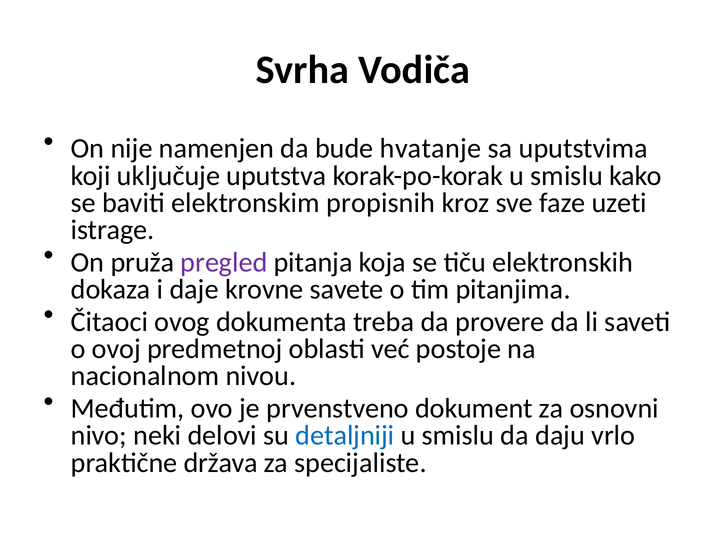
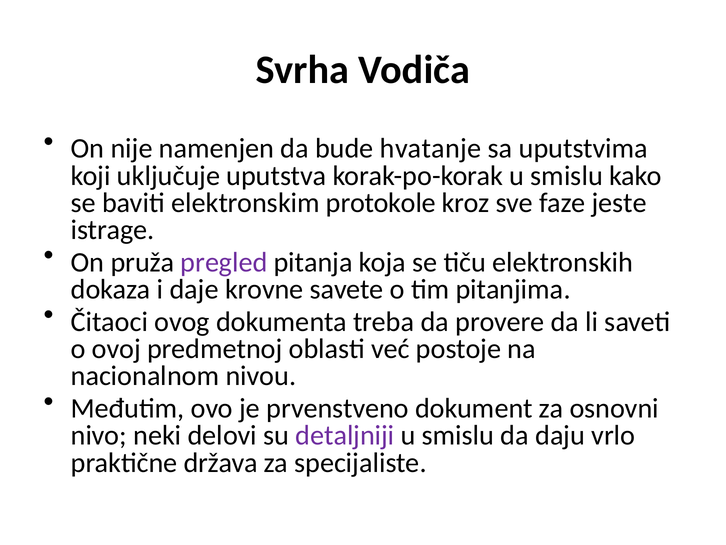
propisnih: propisnih -> protokole (381, 203)
uzeti: uzeti -> jeste (619, 203)
detaljniji colour: blue -> purple (345, 435)
